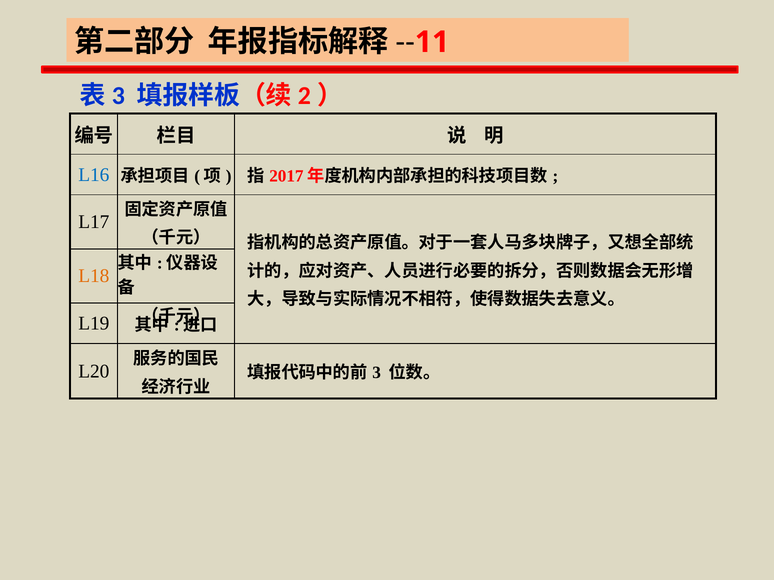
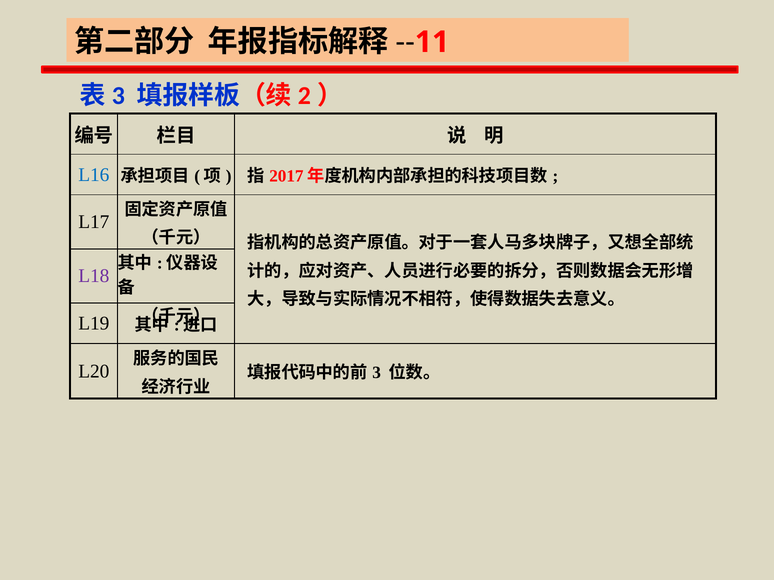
L18 colour: orange -> purple (94, 276)
